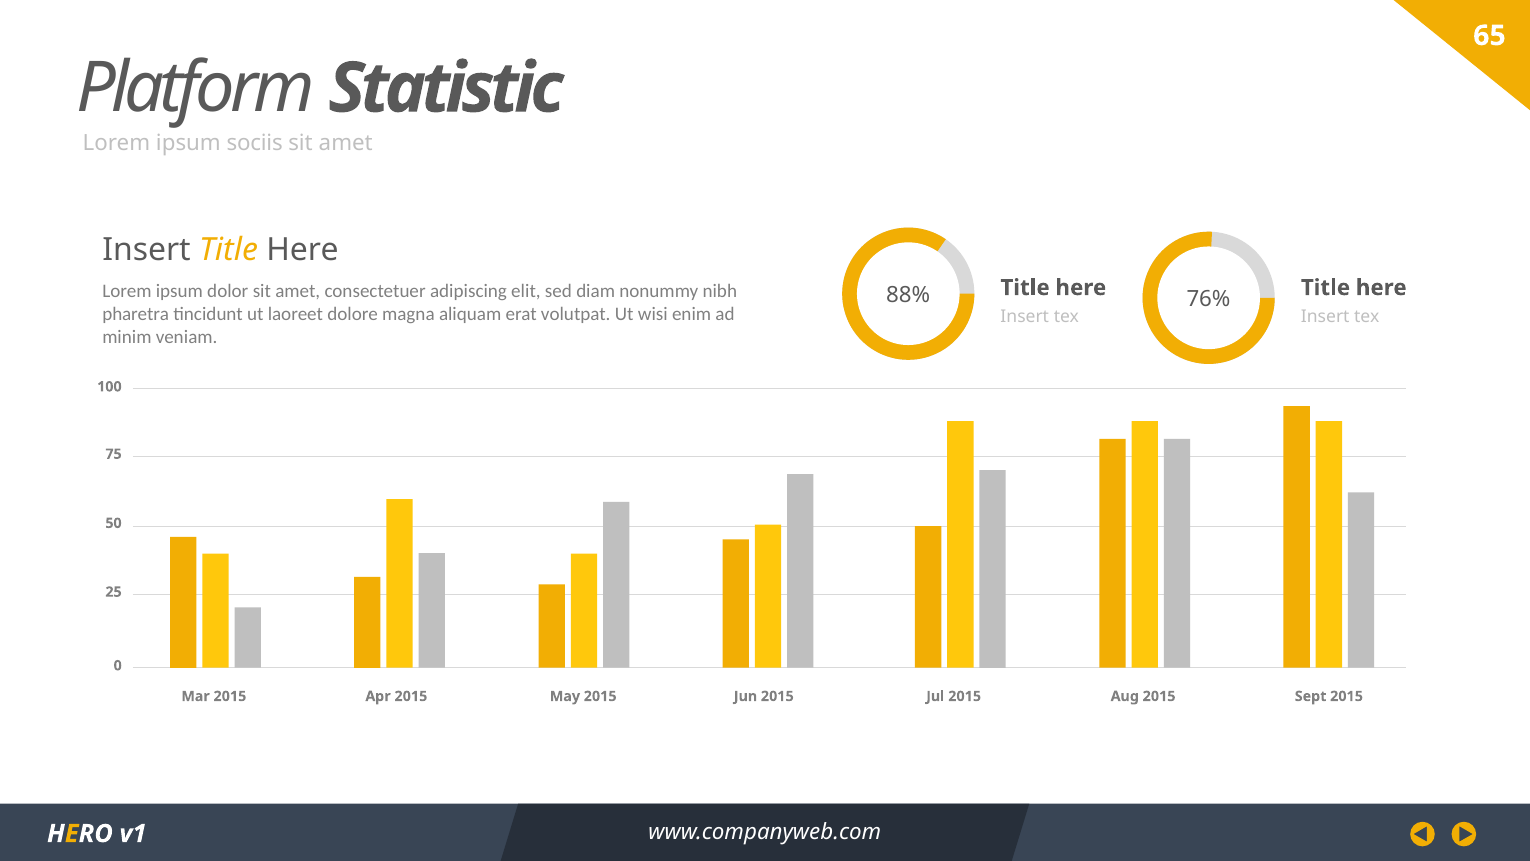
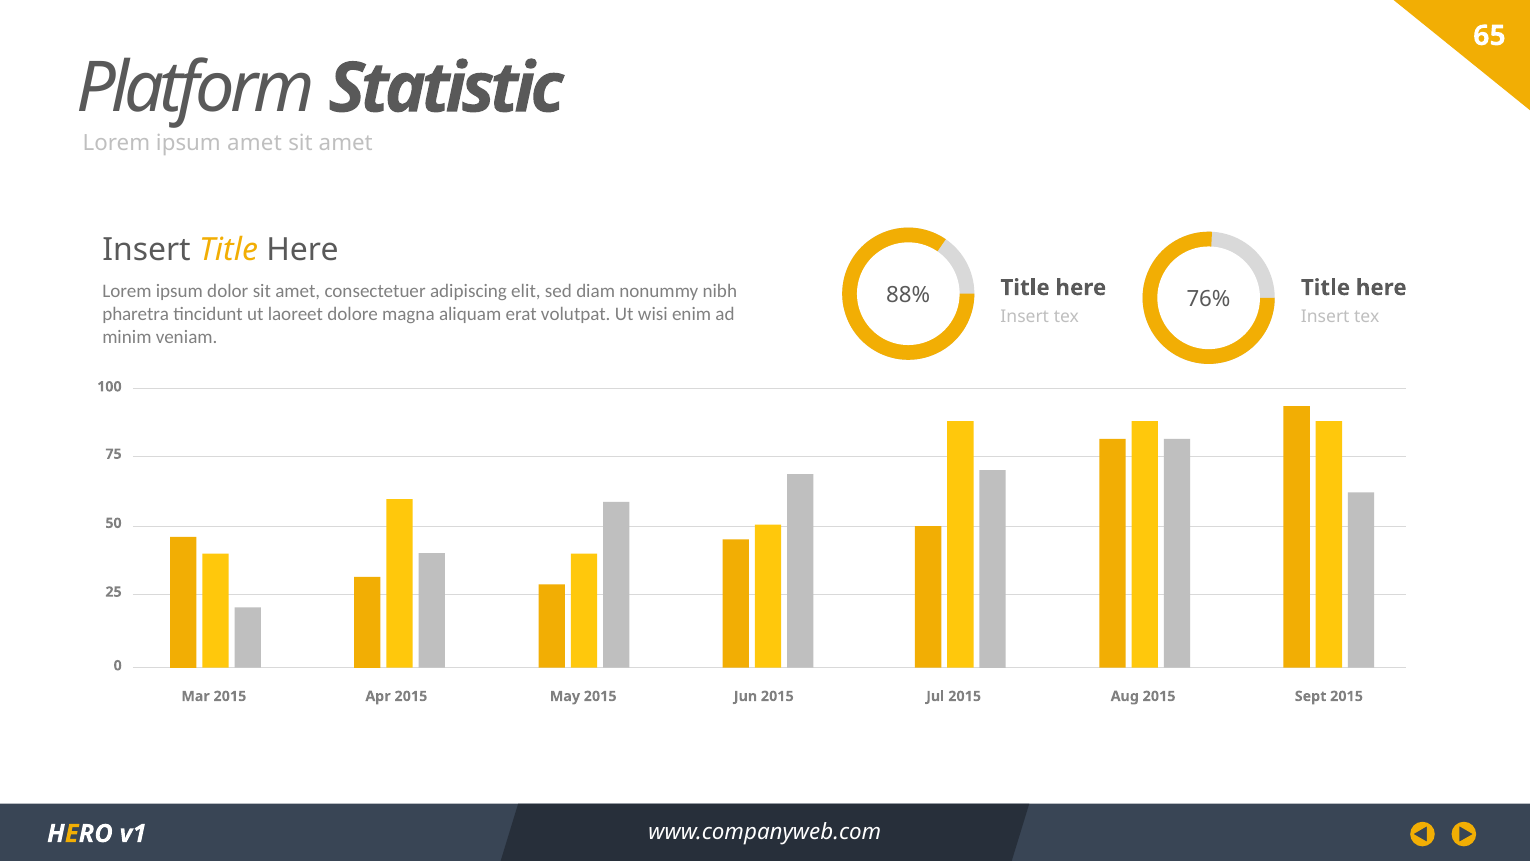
ipsum sociis: sociis -> amet (254, 144)
